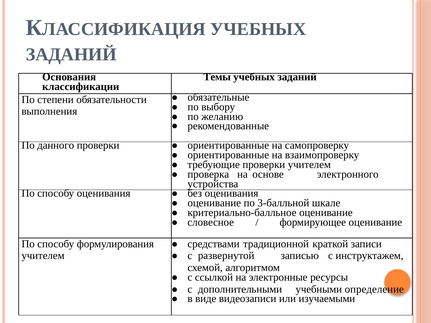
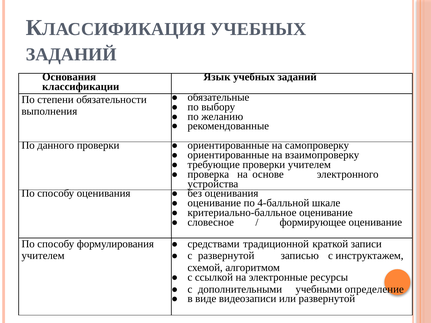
Темы: Темы -> Язык (217, 77)
3-балльной: 3-балльной -> 4-балльной (283, 203)
или изучаемыми: изучаемыми -> развернутой (327, 299)
